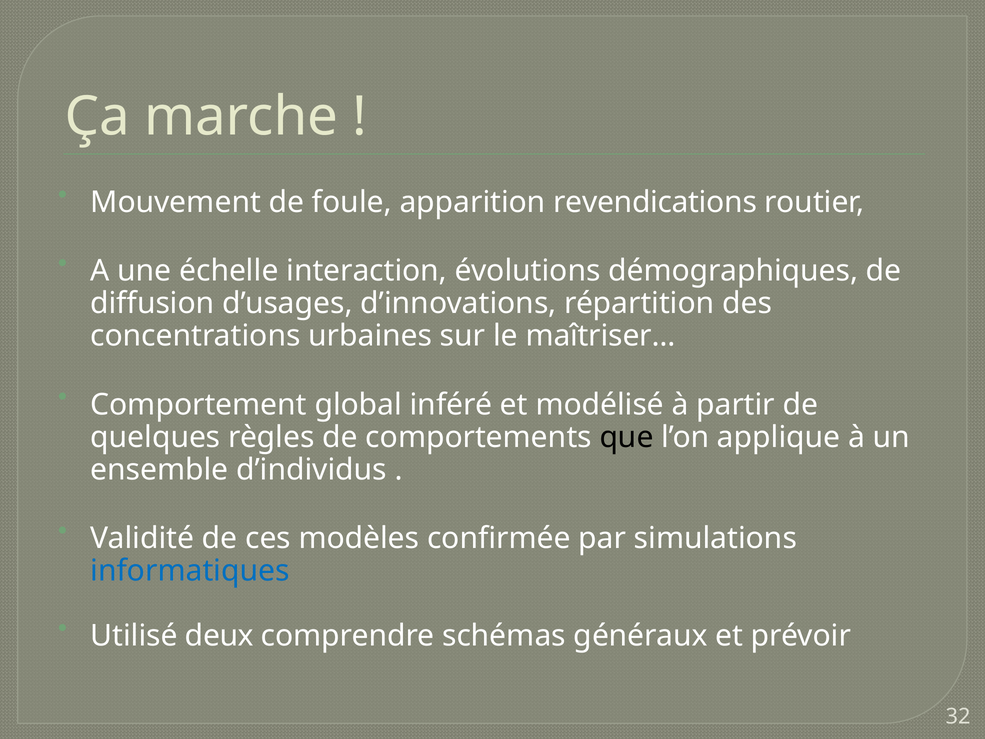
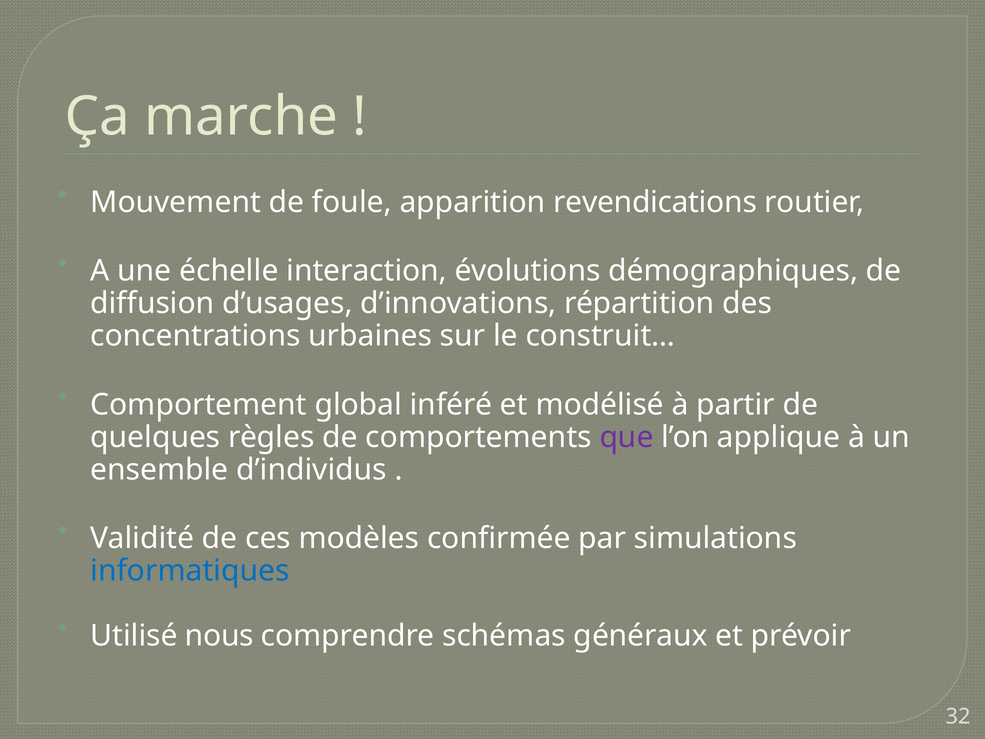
maîtriser…: maîtriser… -> construit… (600, 336)
que colour: black -> purple (627, 437)
deux: deux -> nous (219, 636)
